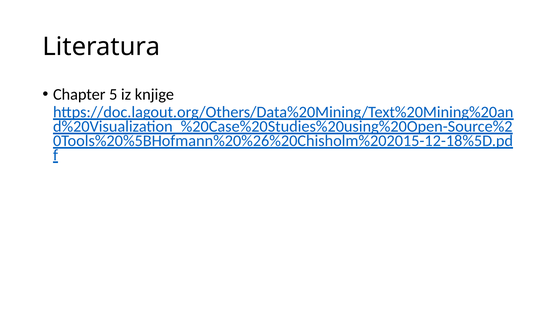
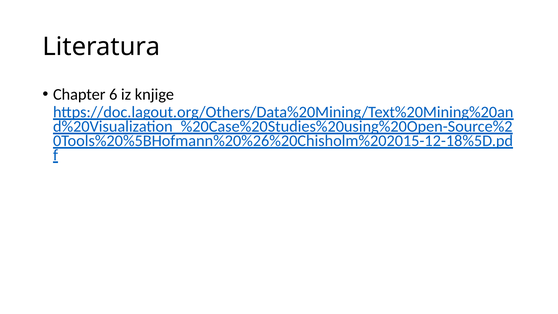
5: 5 -> 6 (113, 94)
